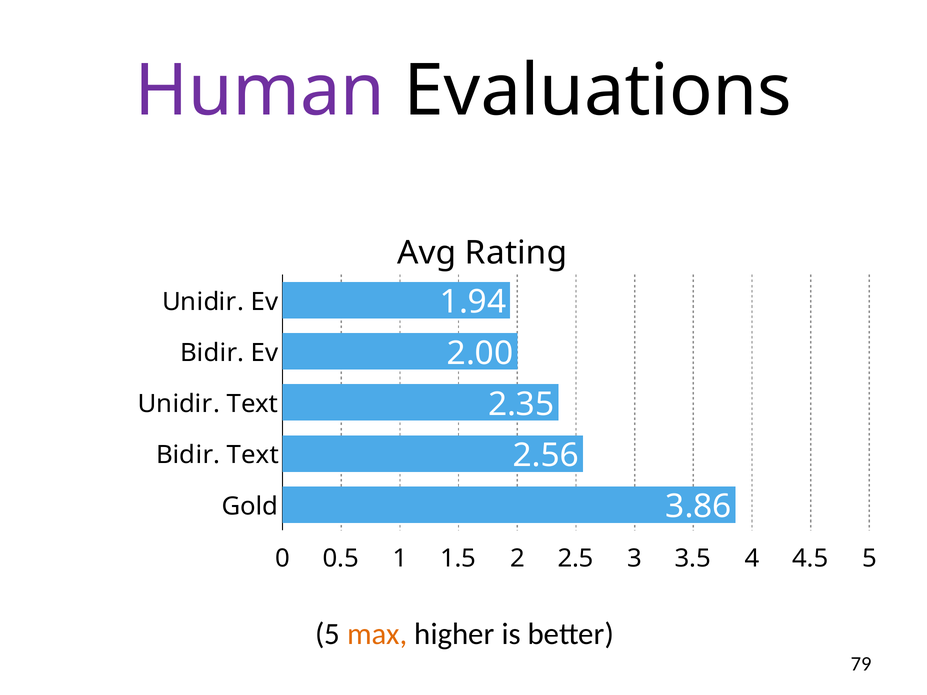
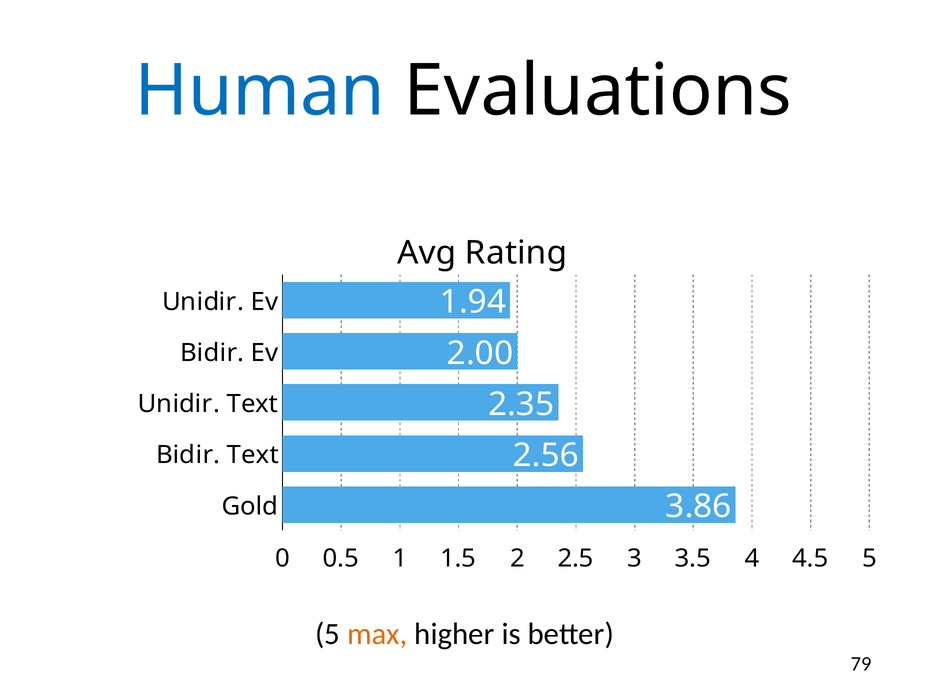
Human colour: purple -> blue (260, 91)
